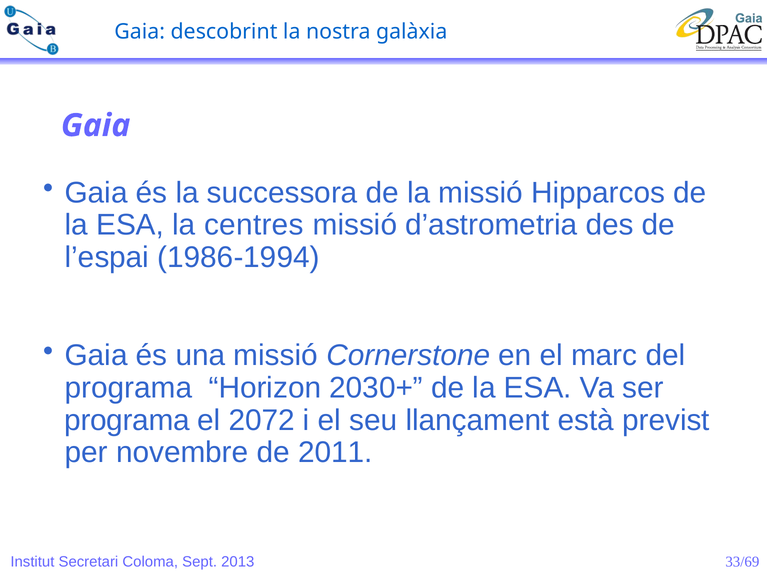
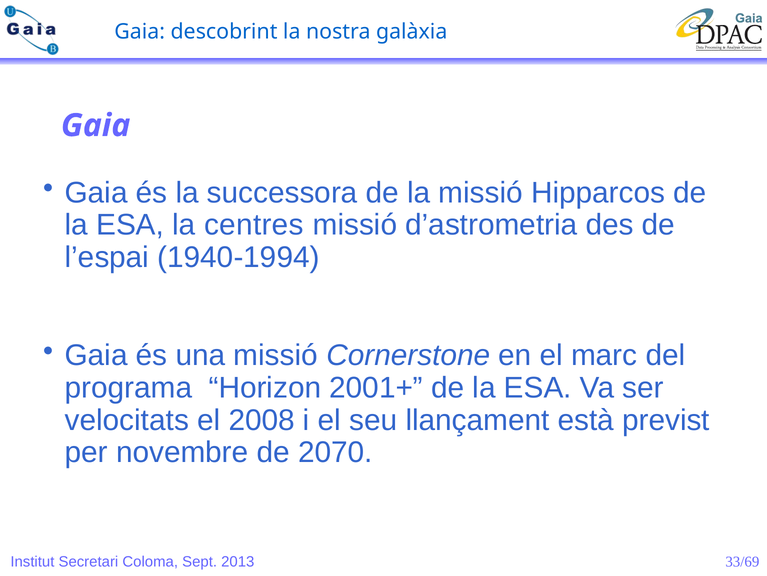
1986-1994: 1986-1994 -> 1940-1994 (238, 257)
2030+: 2030+ -> 2001+ (376, 387)
programa: programa -> velocitats (127, 420)
2072: 2072 -> 2008 (262, 420)
2011: 2011 -> 2070 (335, 452)
